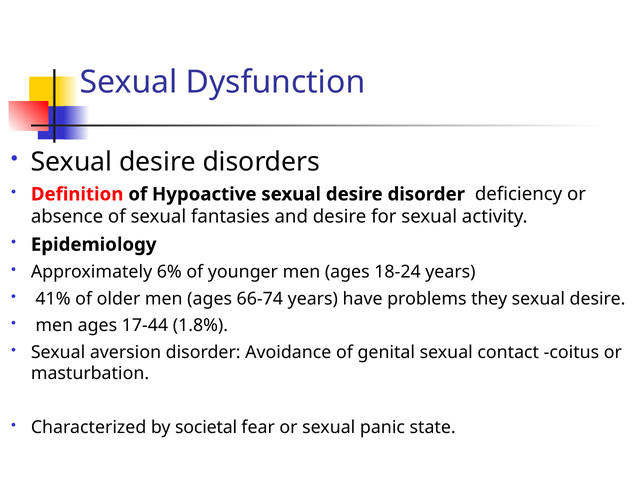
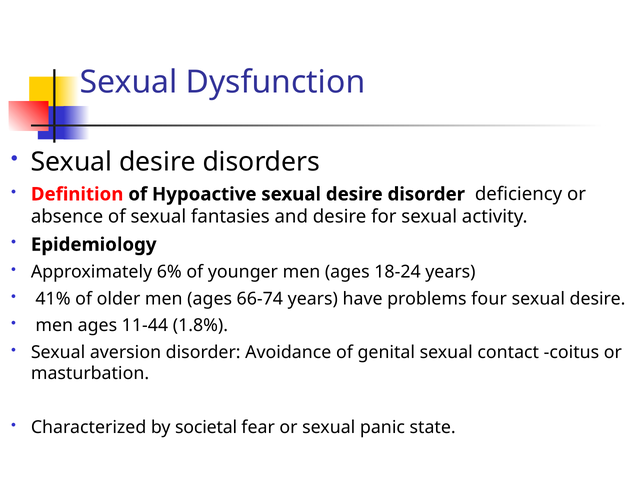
they: they -> four (489, 299)
17-44: 17-44 -> 11-44 (145, 326)
